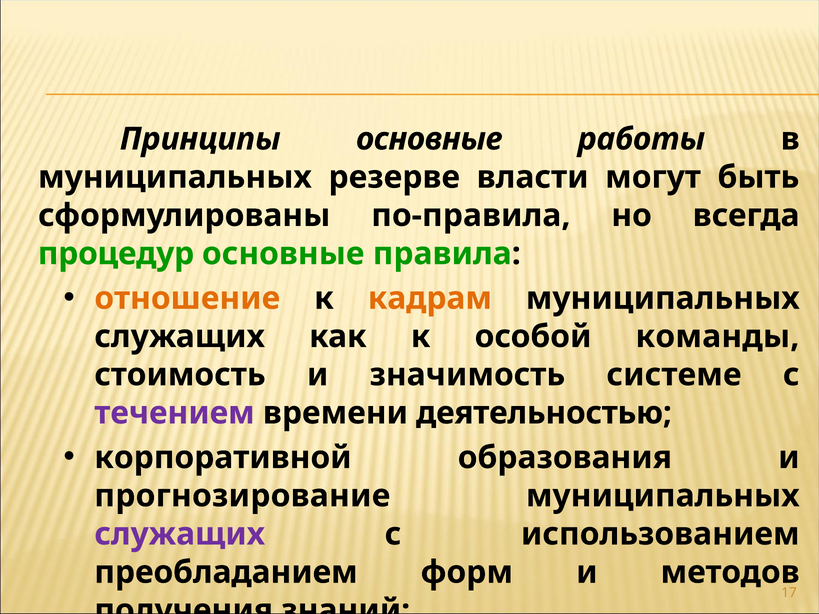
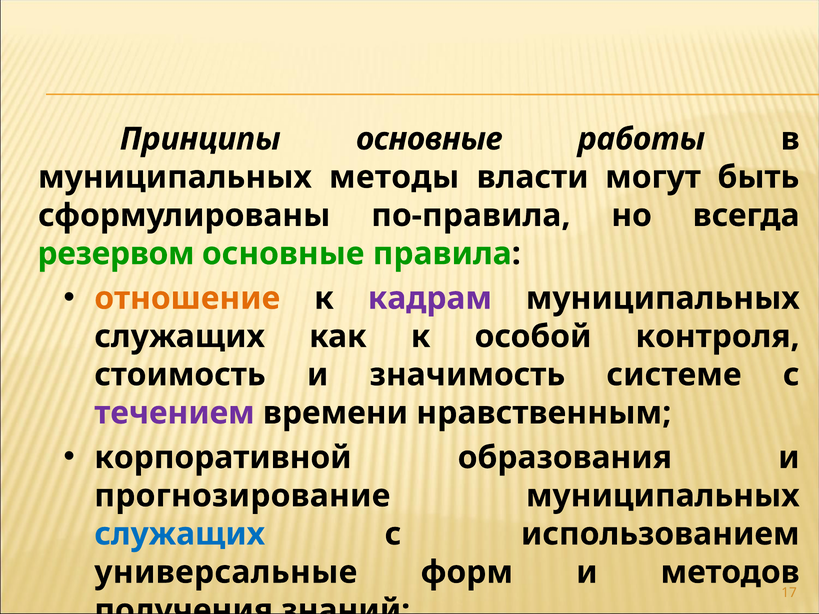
резерве: резерве -> методы (394, 177)
процедур: процедур -> резервом (116, 254)
кадрам colour: orange -> purple (430, 298)
команды: команды -> контроля (718, 337)
деятельностью: деятельностью -> нравственным (544, 413)
служащих colour: purple -> blue (180, 534)
преобладанием: преобладанием -> универсальные (226, 572)
